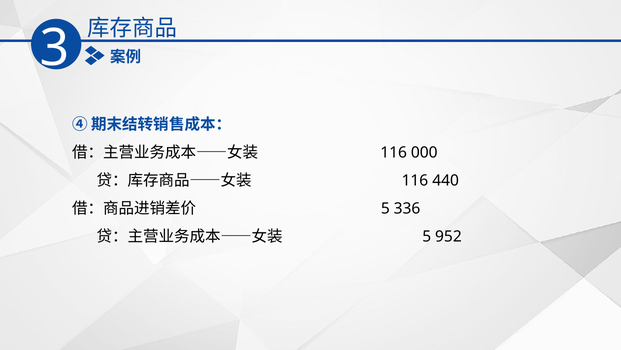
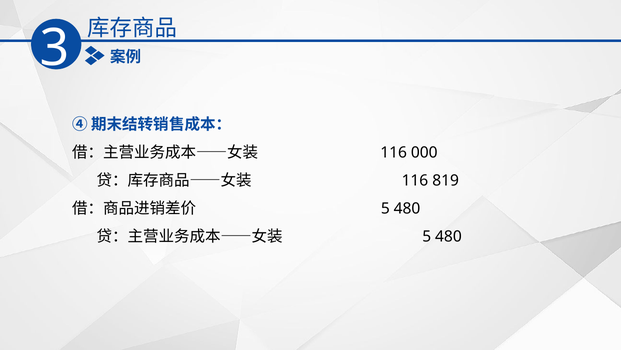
440: 440 -> 819 (446, 180)
336: 336 -> 480 (407, 208)
952: 952 -> 480 (448, 236)
